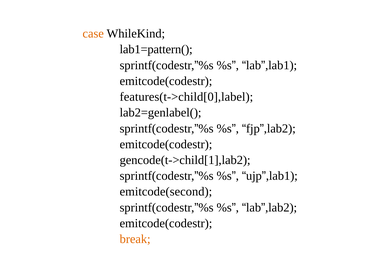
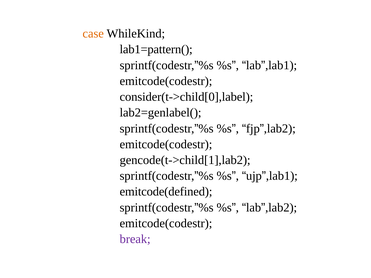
features(t->child[0],label: features(t->child[0],label -> consider(t->child[0],label (186, 97)
emitcode(second: emitcode(second -> emitcode(defined (166, 192)
break colour: orange -> purple (135, 239)
